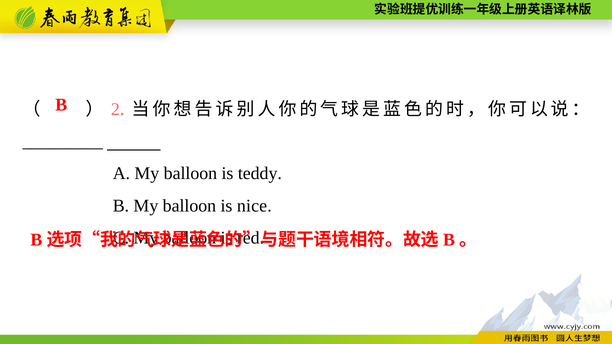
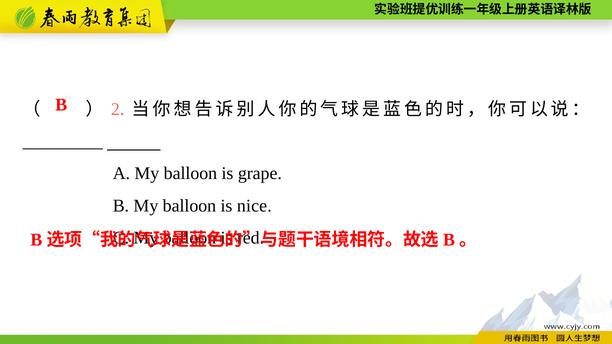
teddy: teddy -> grape (260, 174)
